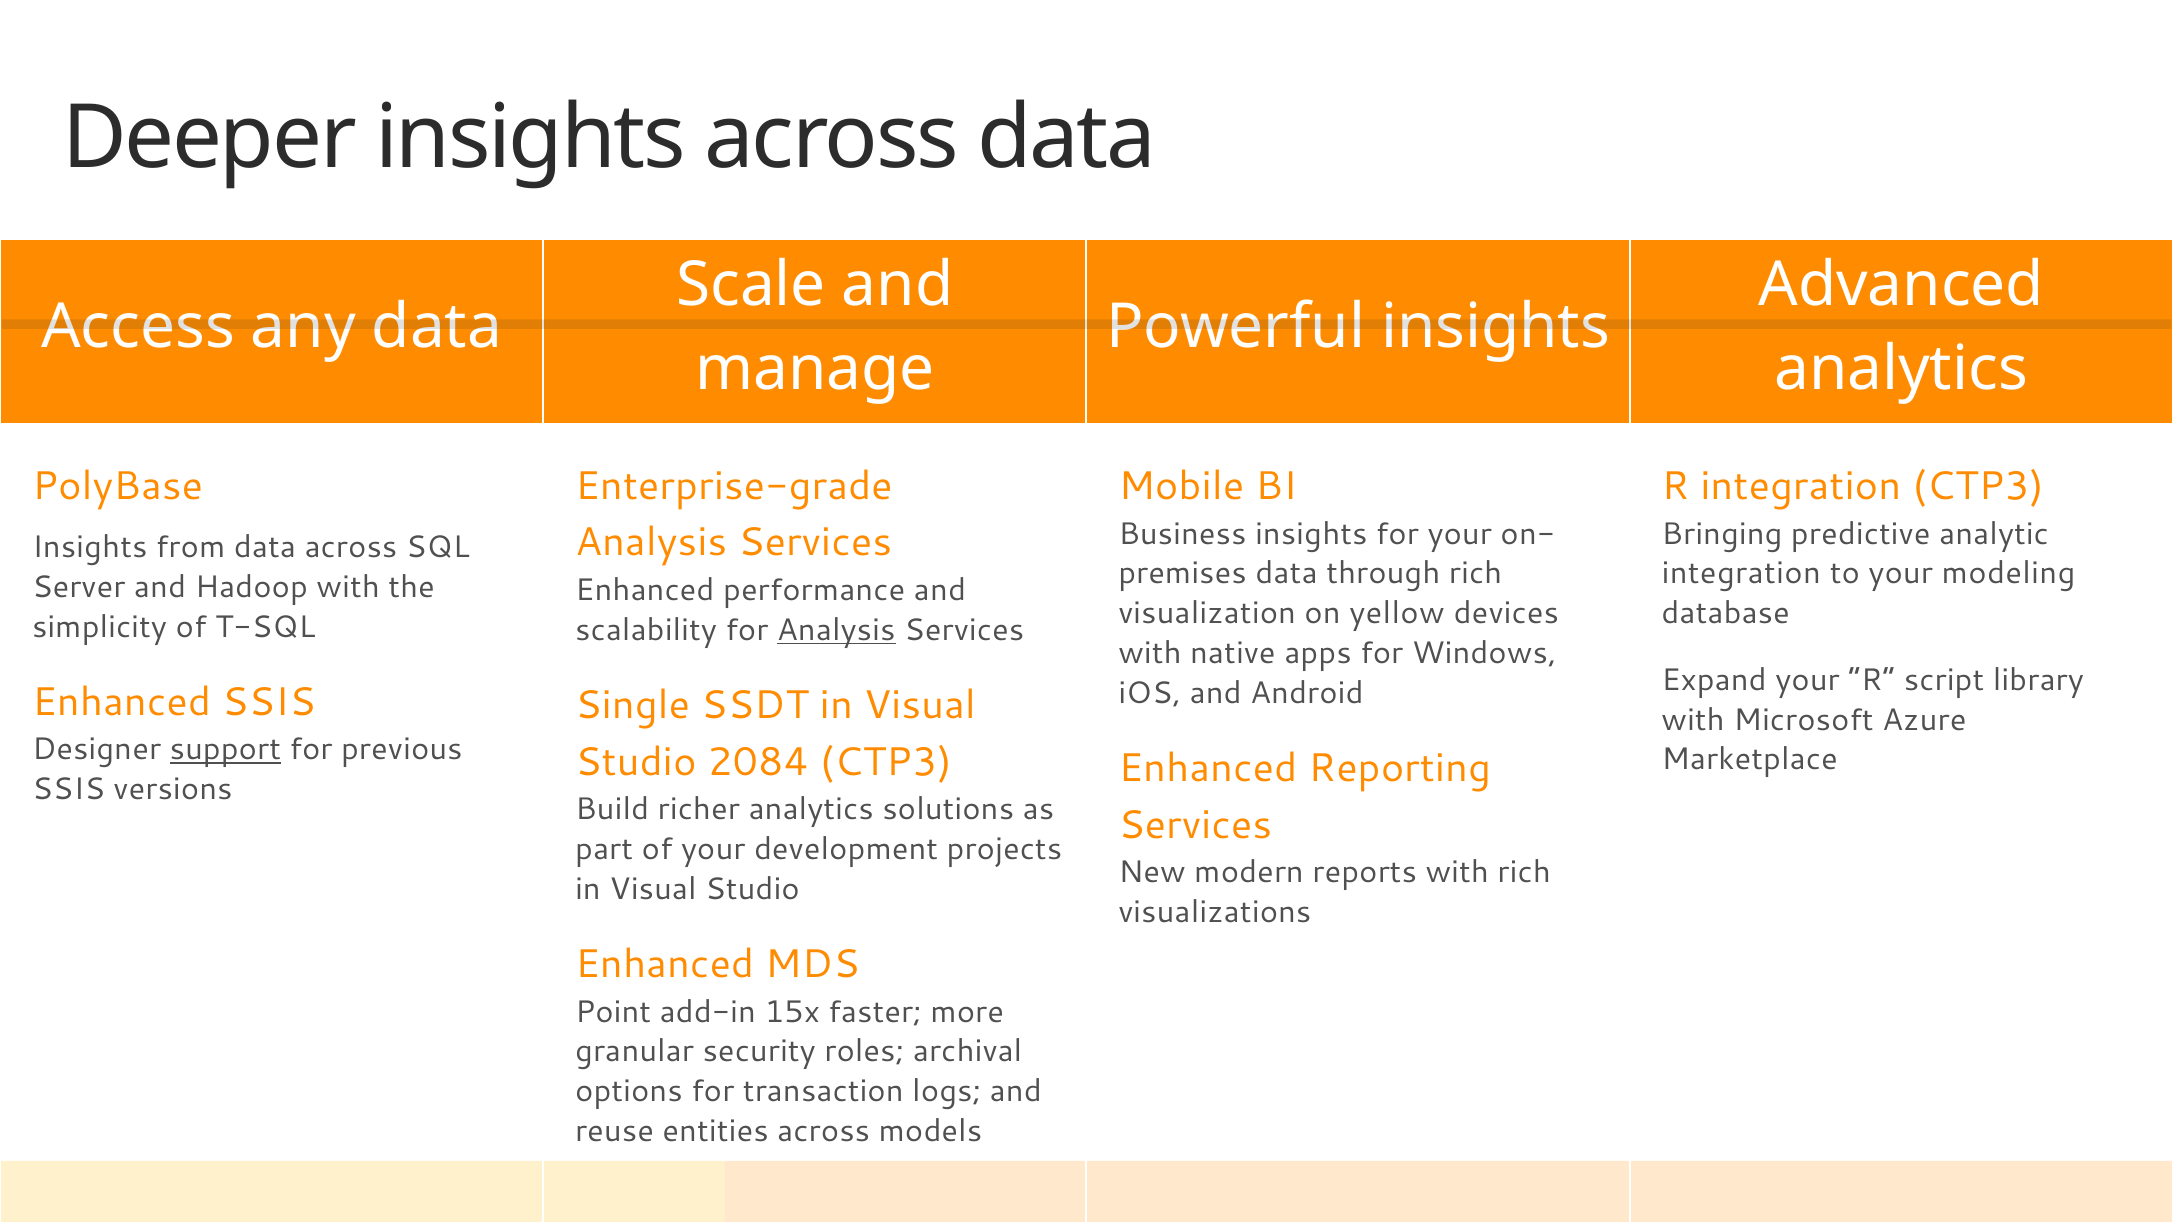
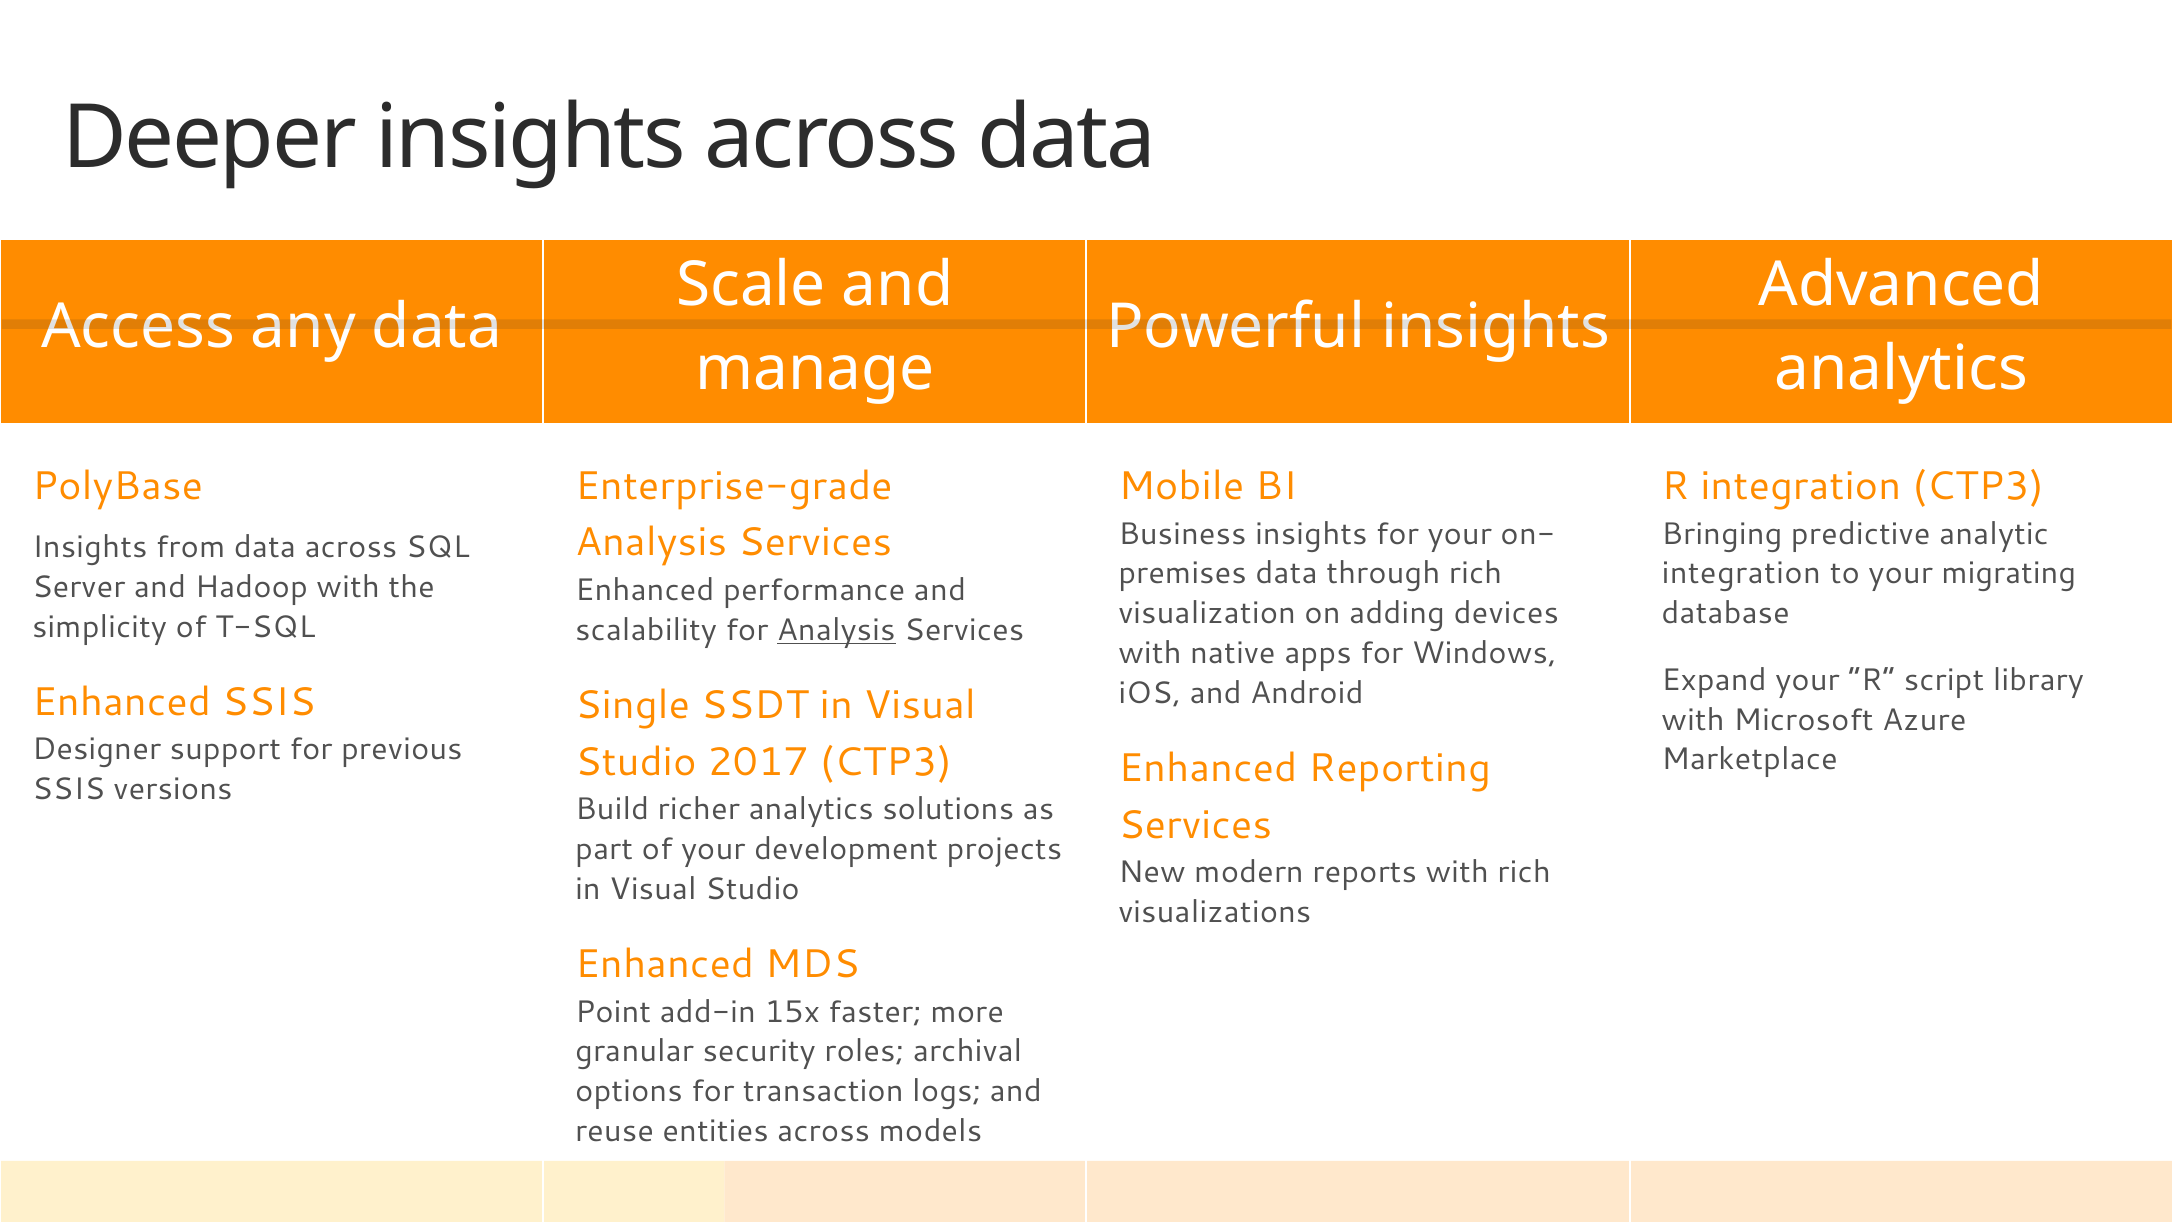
modeling: modeling -> migrating (2009, 574)
yellow: yellow -> adding (1397, 614)
support underline: present -> none (225, 750)
2084: 2084 -> 2017 (758, 762)
